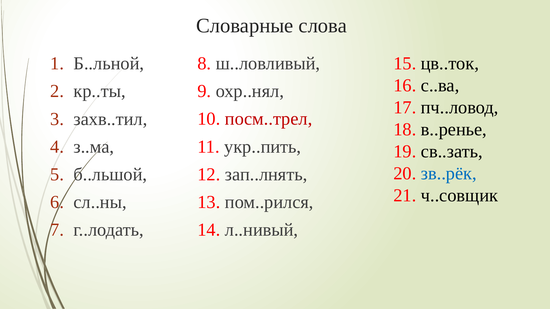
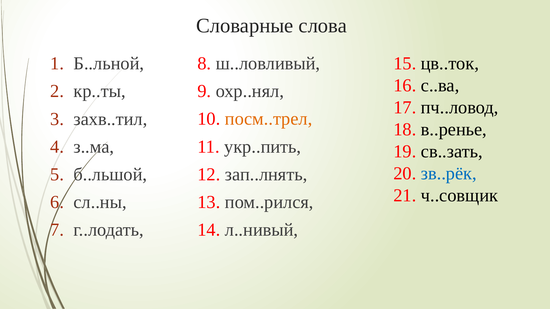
посм..трел colour: red -> orange (269, 119)
